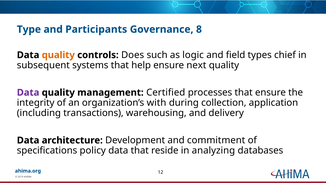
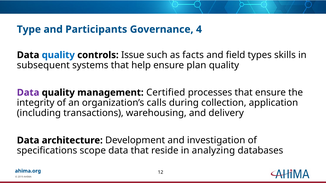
8: 8 -> 4 (199, 29)
quality colour: orange -> blue (58, 55)
Does: Does -> Issue (133, 55)
logic: logic -> facts (193, 55)
chief: chief -> skills (285, 55)
next: next -> plan (196, 65)
with: with -> calls (156, 103)
commitment: commitment -> investigation (216, 141)
policy: policy -> scope (93, 151)
